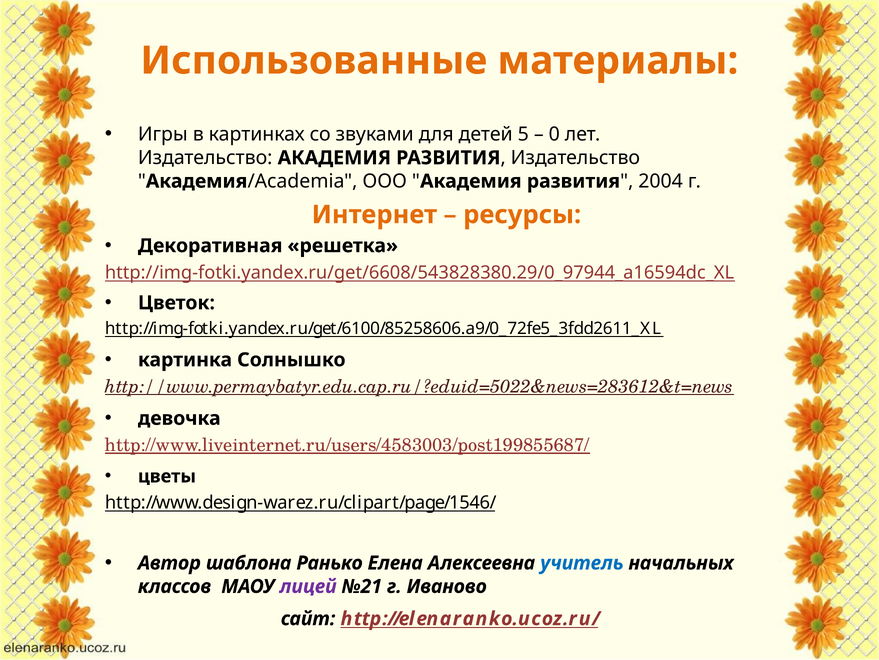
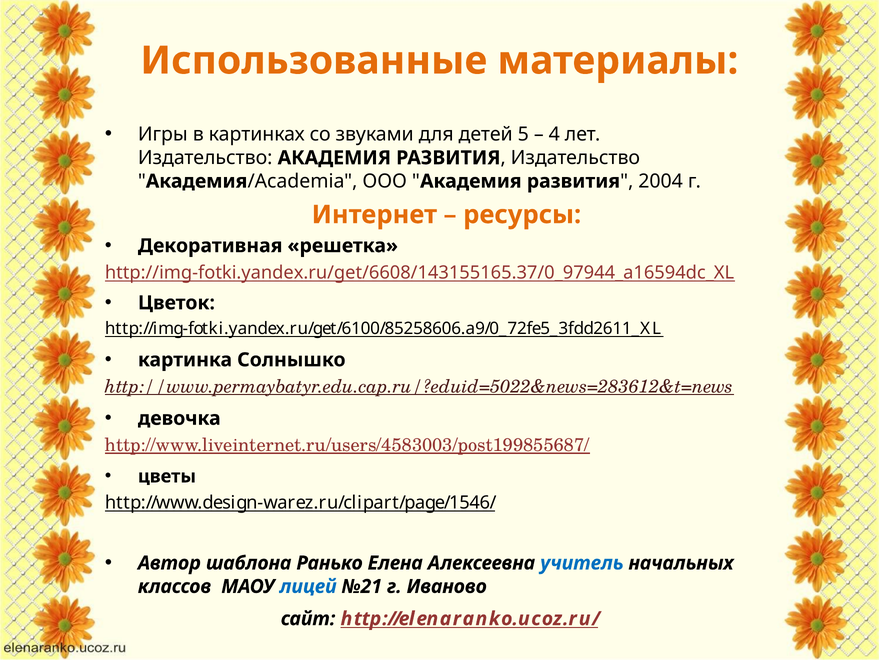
0: 0 -> 4 (554, 134)
http://img-fotki.yandex.ru/get/6608/543828380.29/0_97944_a16594dc_XL: http://img-fotki.yandex.ru/get/6608/543828380.29/0_97944_a16594dc_XL -> http://img-fotki.yandex.ru/get/6608/143155165.37/0_97944_a16594dc_XL (420, 272)
лицей colour: purple -> blue (308, 586)
